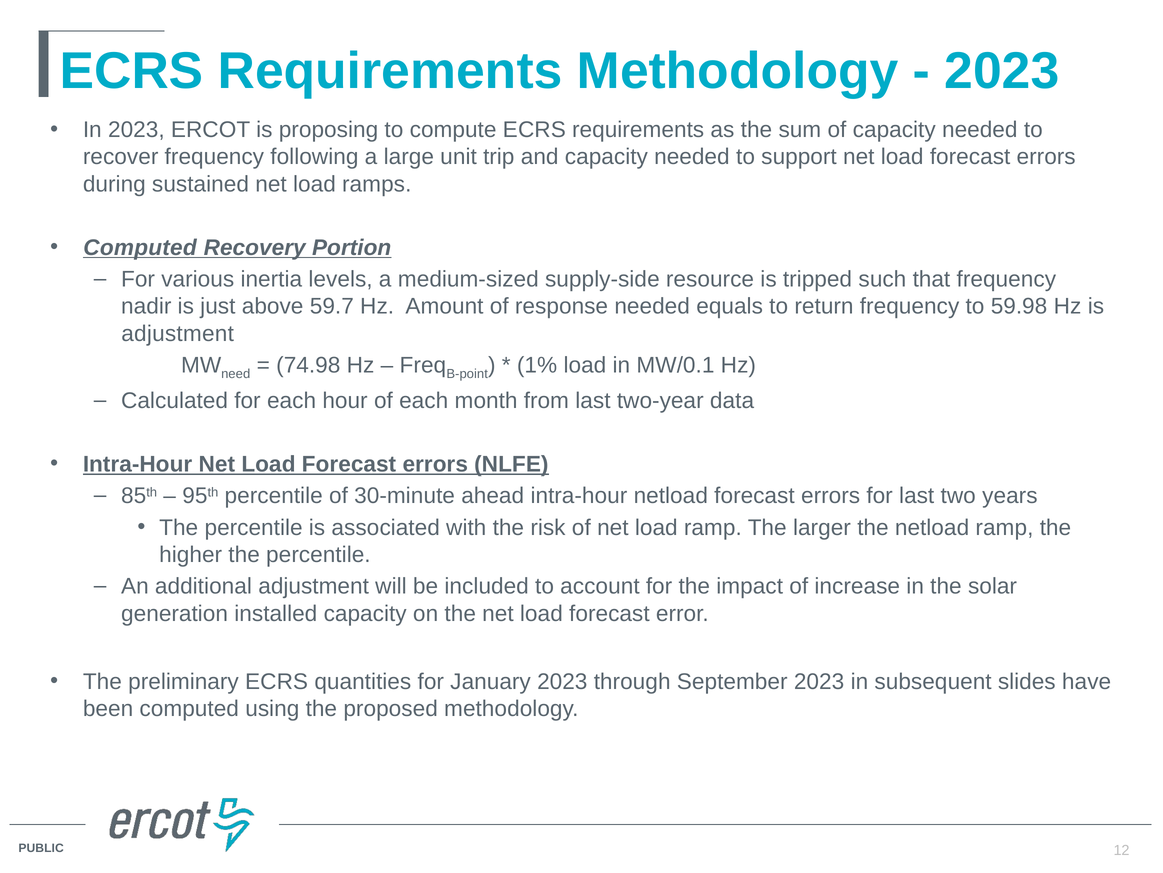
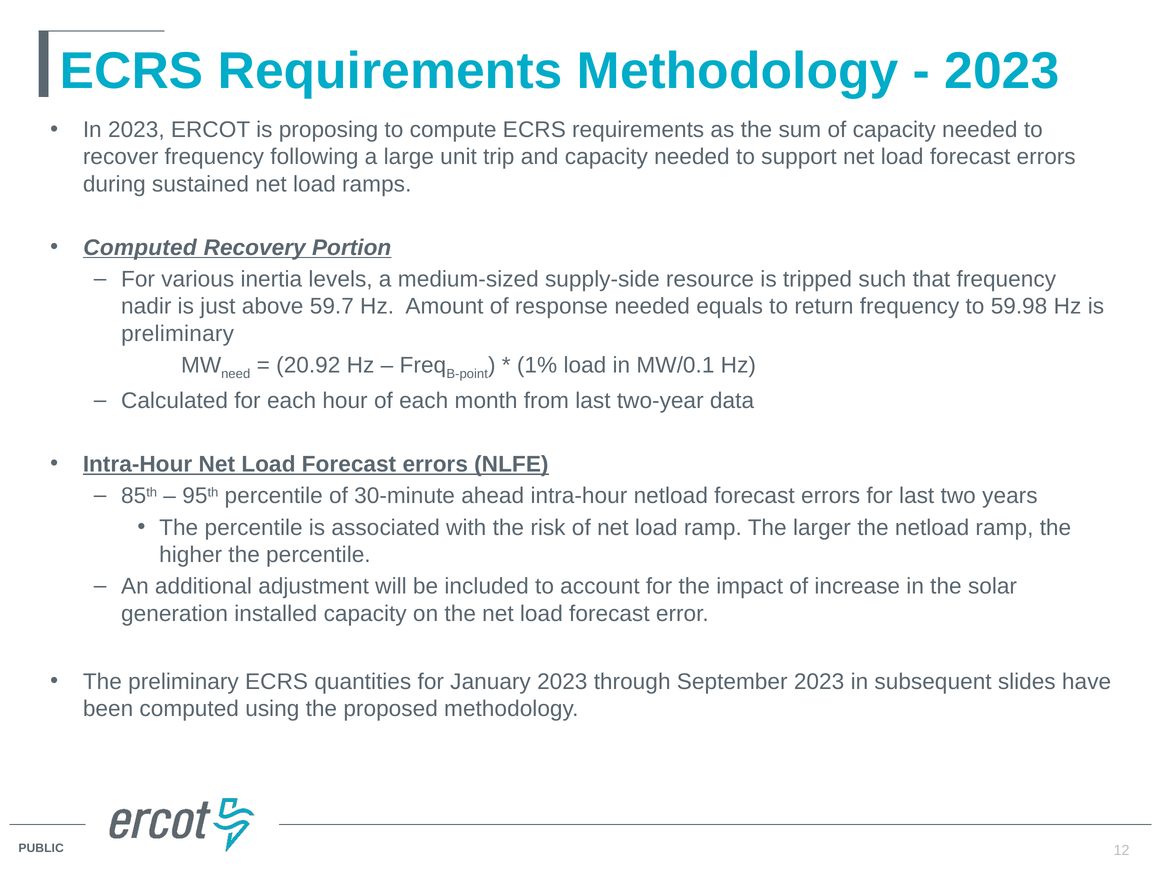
adjustment: adjustment -> preliminary (178, 333)
74.98: 74.98 -> 20.92 (308, 365)
